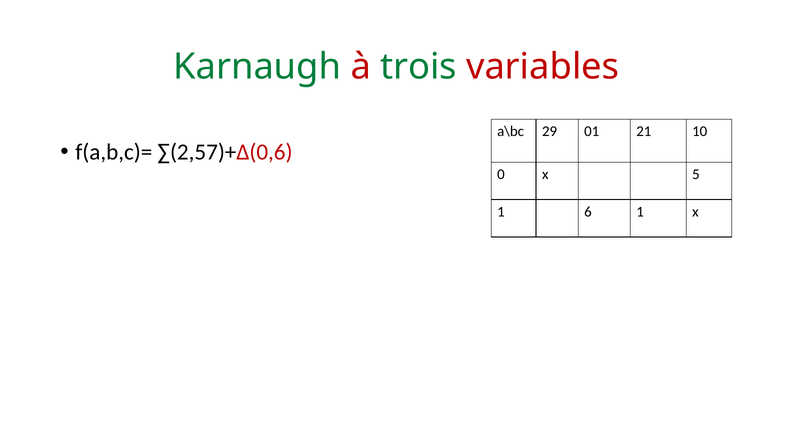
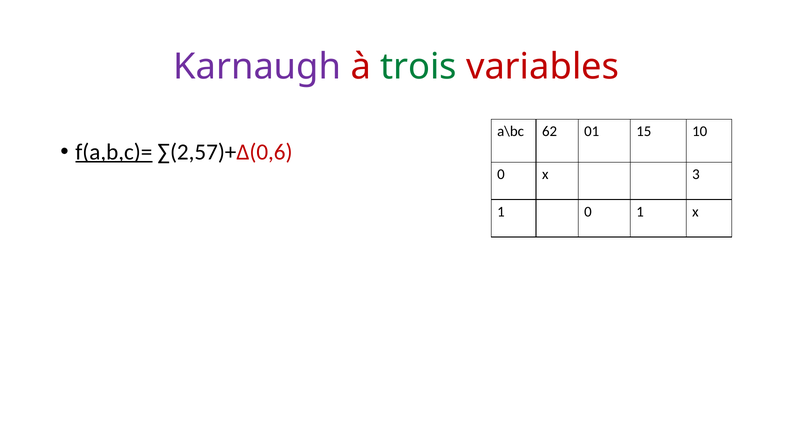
Karnaugh colour: green -> purple (257, 67)
29: 29 -> 62 (550, 131)
21: 21 -> 15 (644, 131)
f(a,b,c)= underline: none -> present (114, 152)
5: 5 -> 3 (696, 174)
1 6: 6 -> 0 (588, 212)
